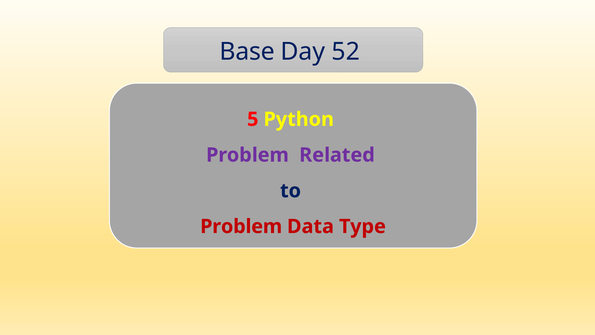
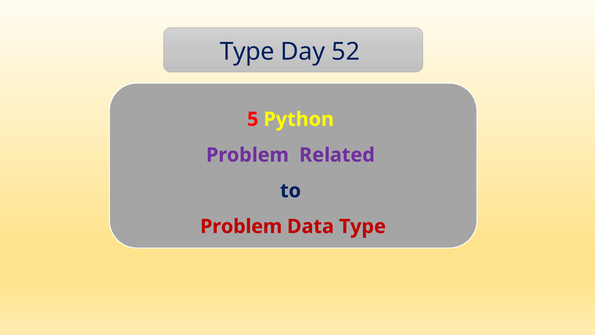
Base: Base -> Type (247, 52)
